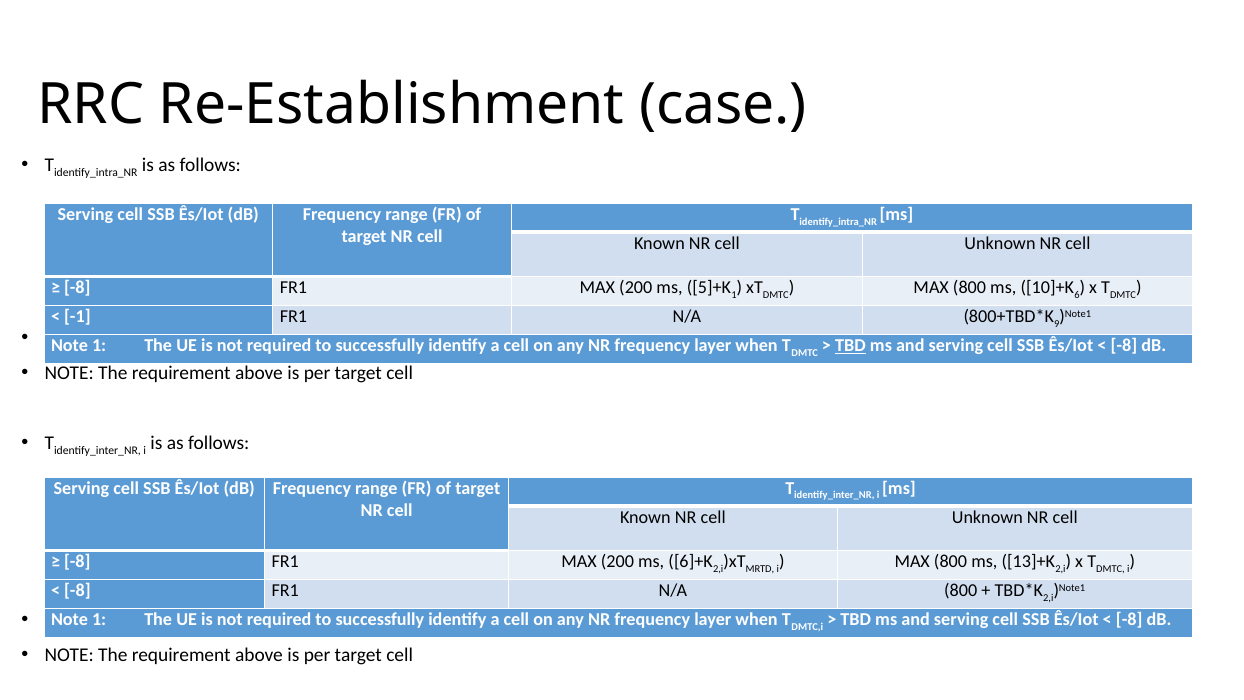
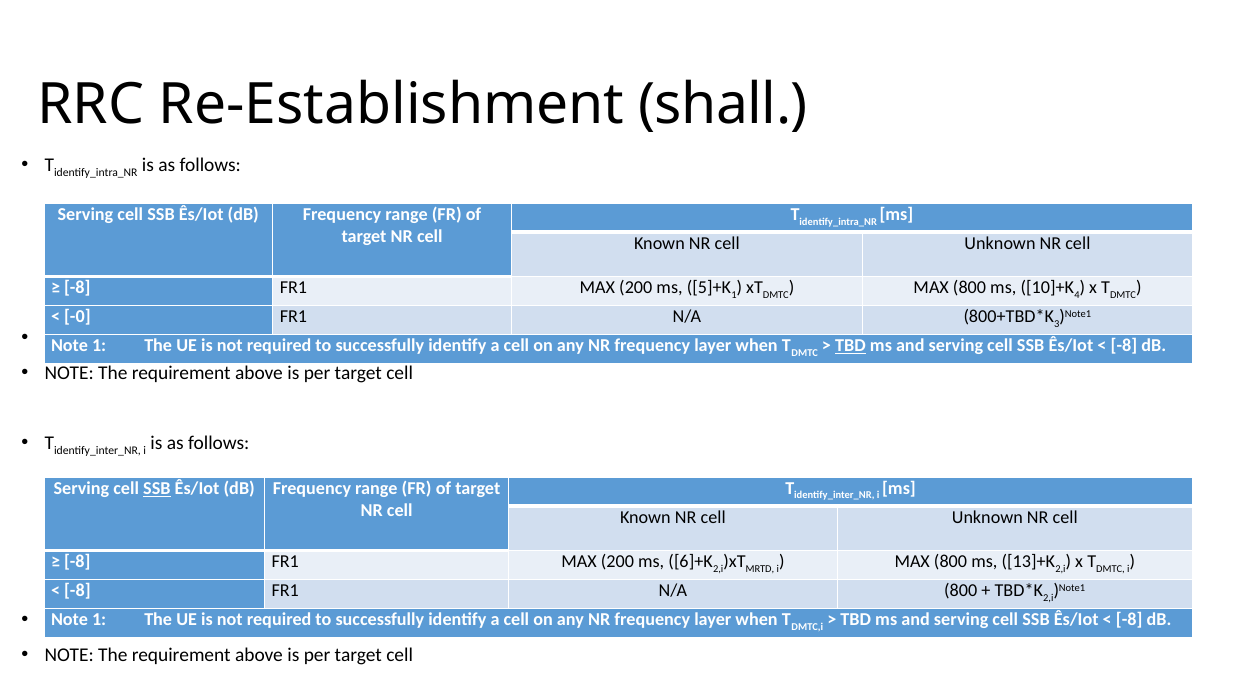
case: case -> shall (723, 104)
6: 6 -> 4 (1077, 295)
-1: -1 -> -0 (77, 317)
9: 9 -> 3 (1057, 324)
SSB underline: none -> present (157, 488)
